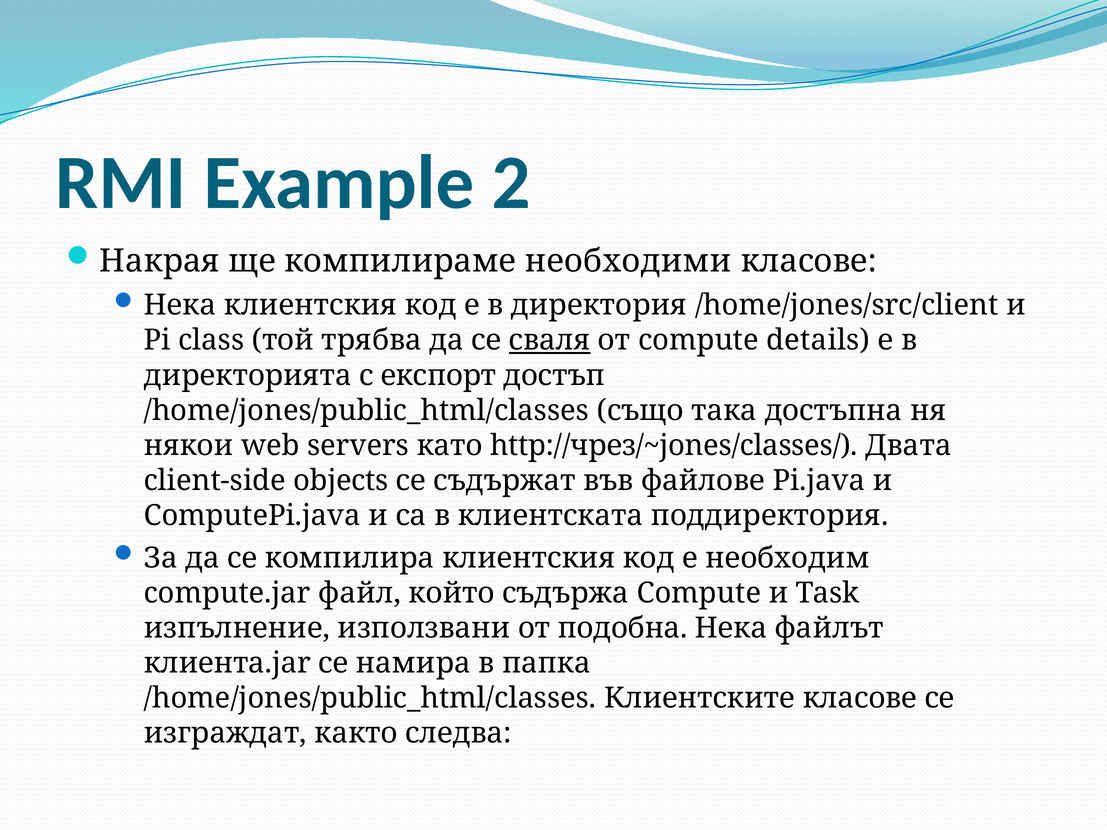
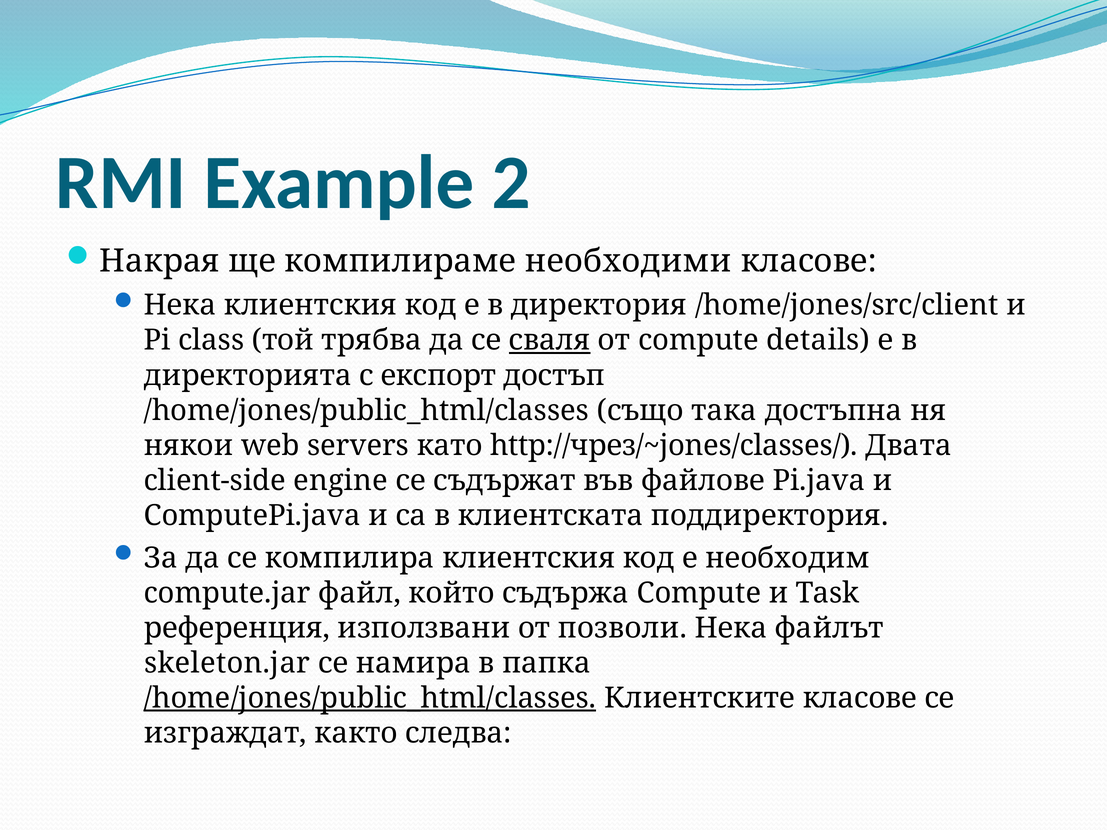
objects: objects -> engine (341, 481)
изпълнение: изпълнение -> референция (237, 628)
подобна: подобна -> позволи (622, 628)
клиента.jar: клиента.jar -> skeleton.jar (227, 663)
/home/jones/public_html/classes underline: none -> present (370, 698)
